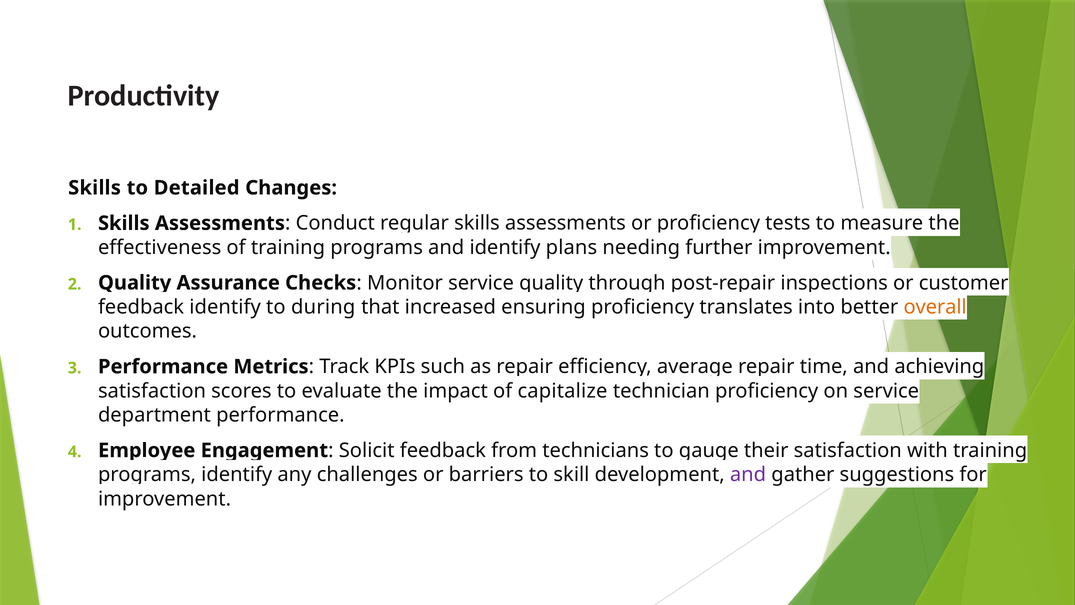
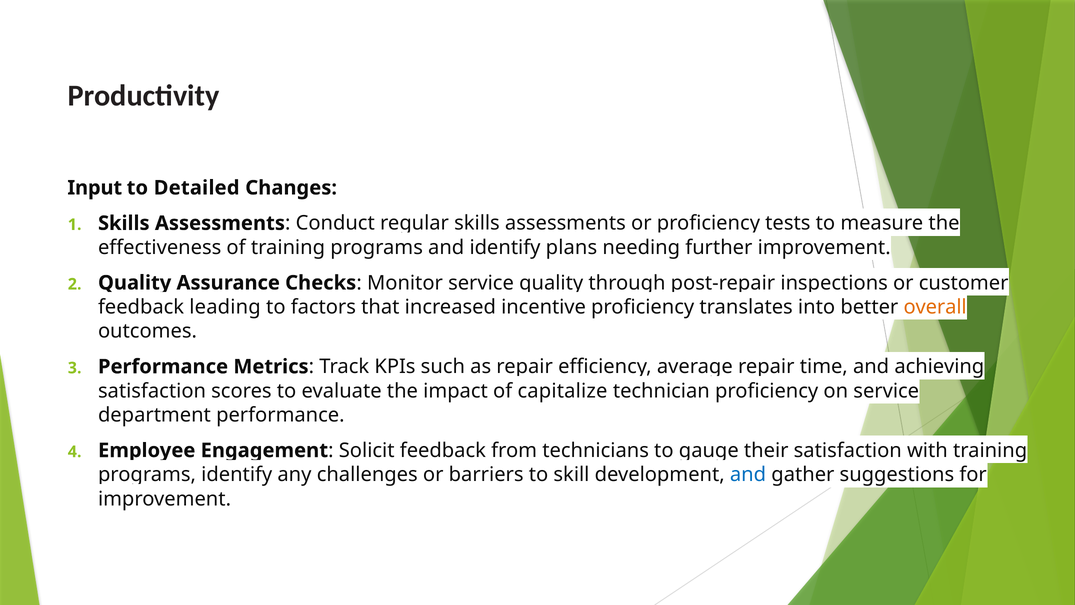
Skills: Skills -> Input (95, 188)
identify: identify -> leading (225, 307)
during: during -> factors (323, 307)
ensuring: ensuring -> incentive (544, 307)
and colour: purple -> blue (748, 474)
